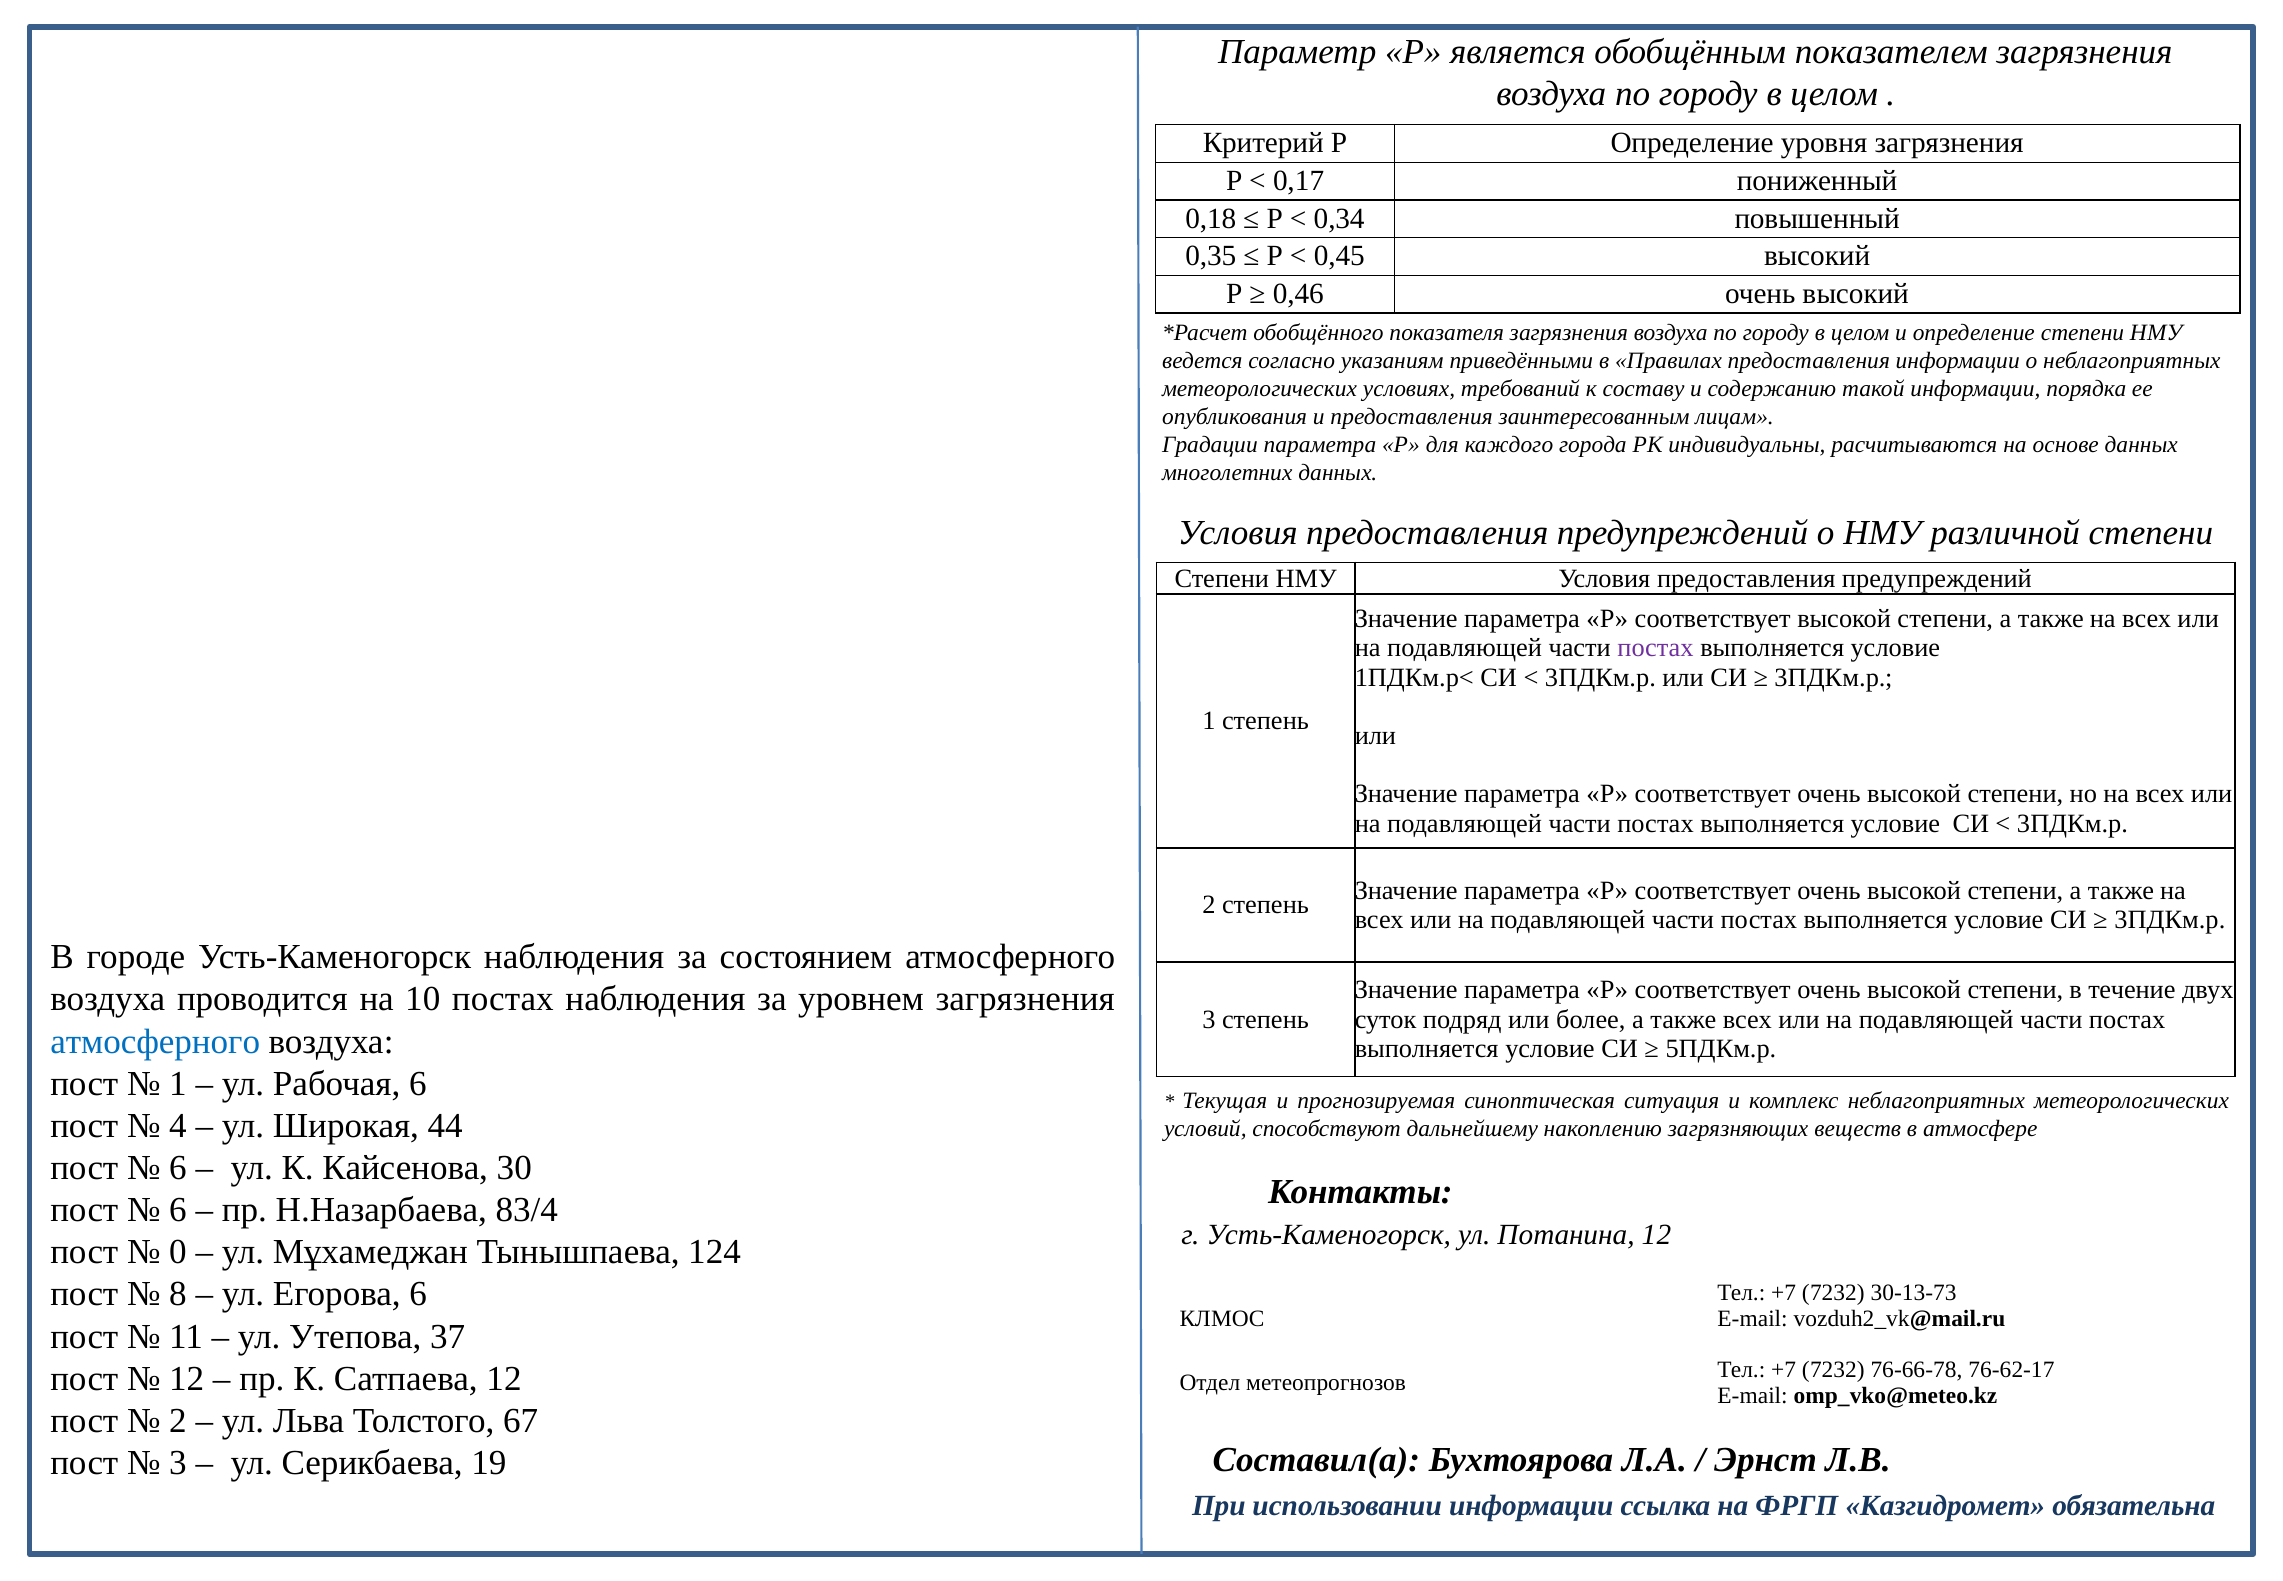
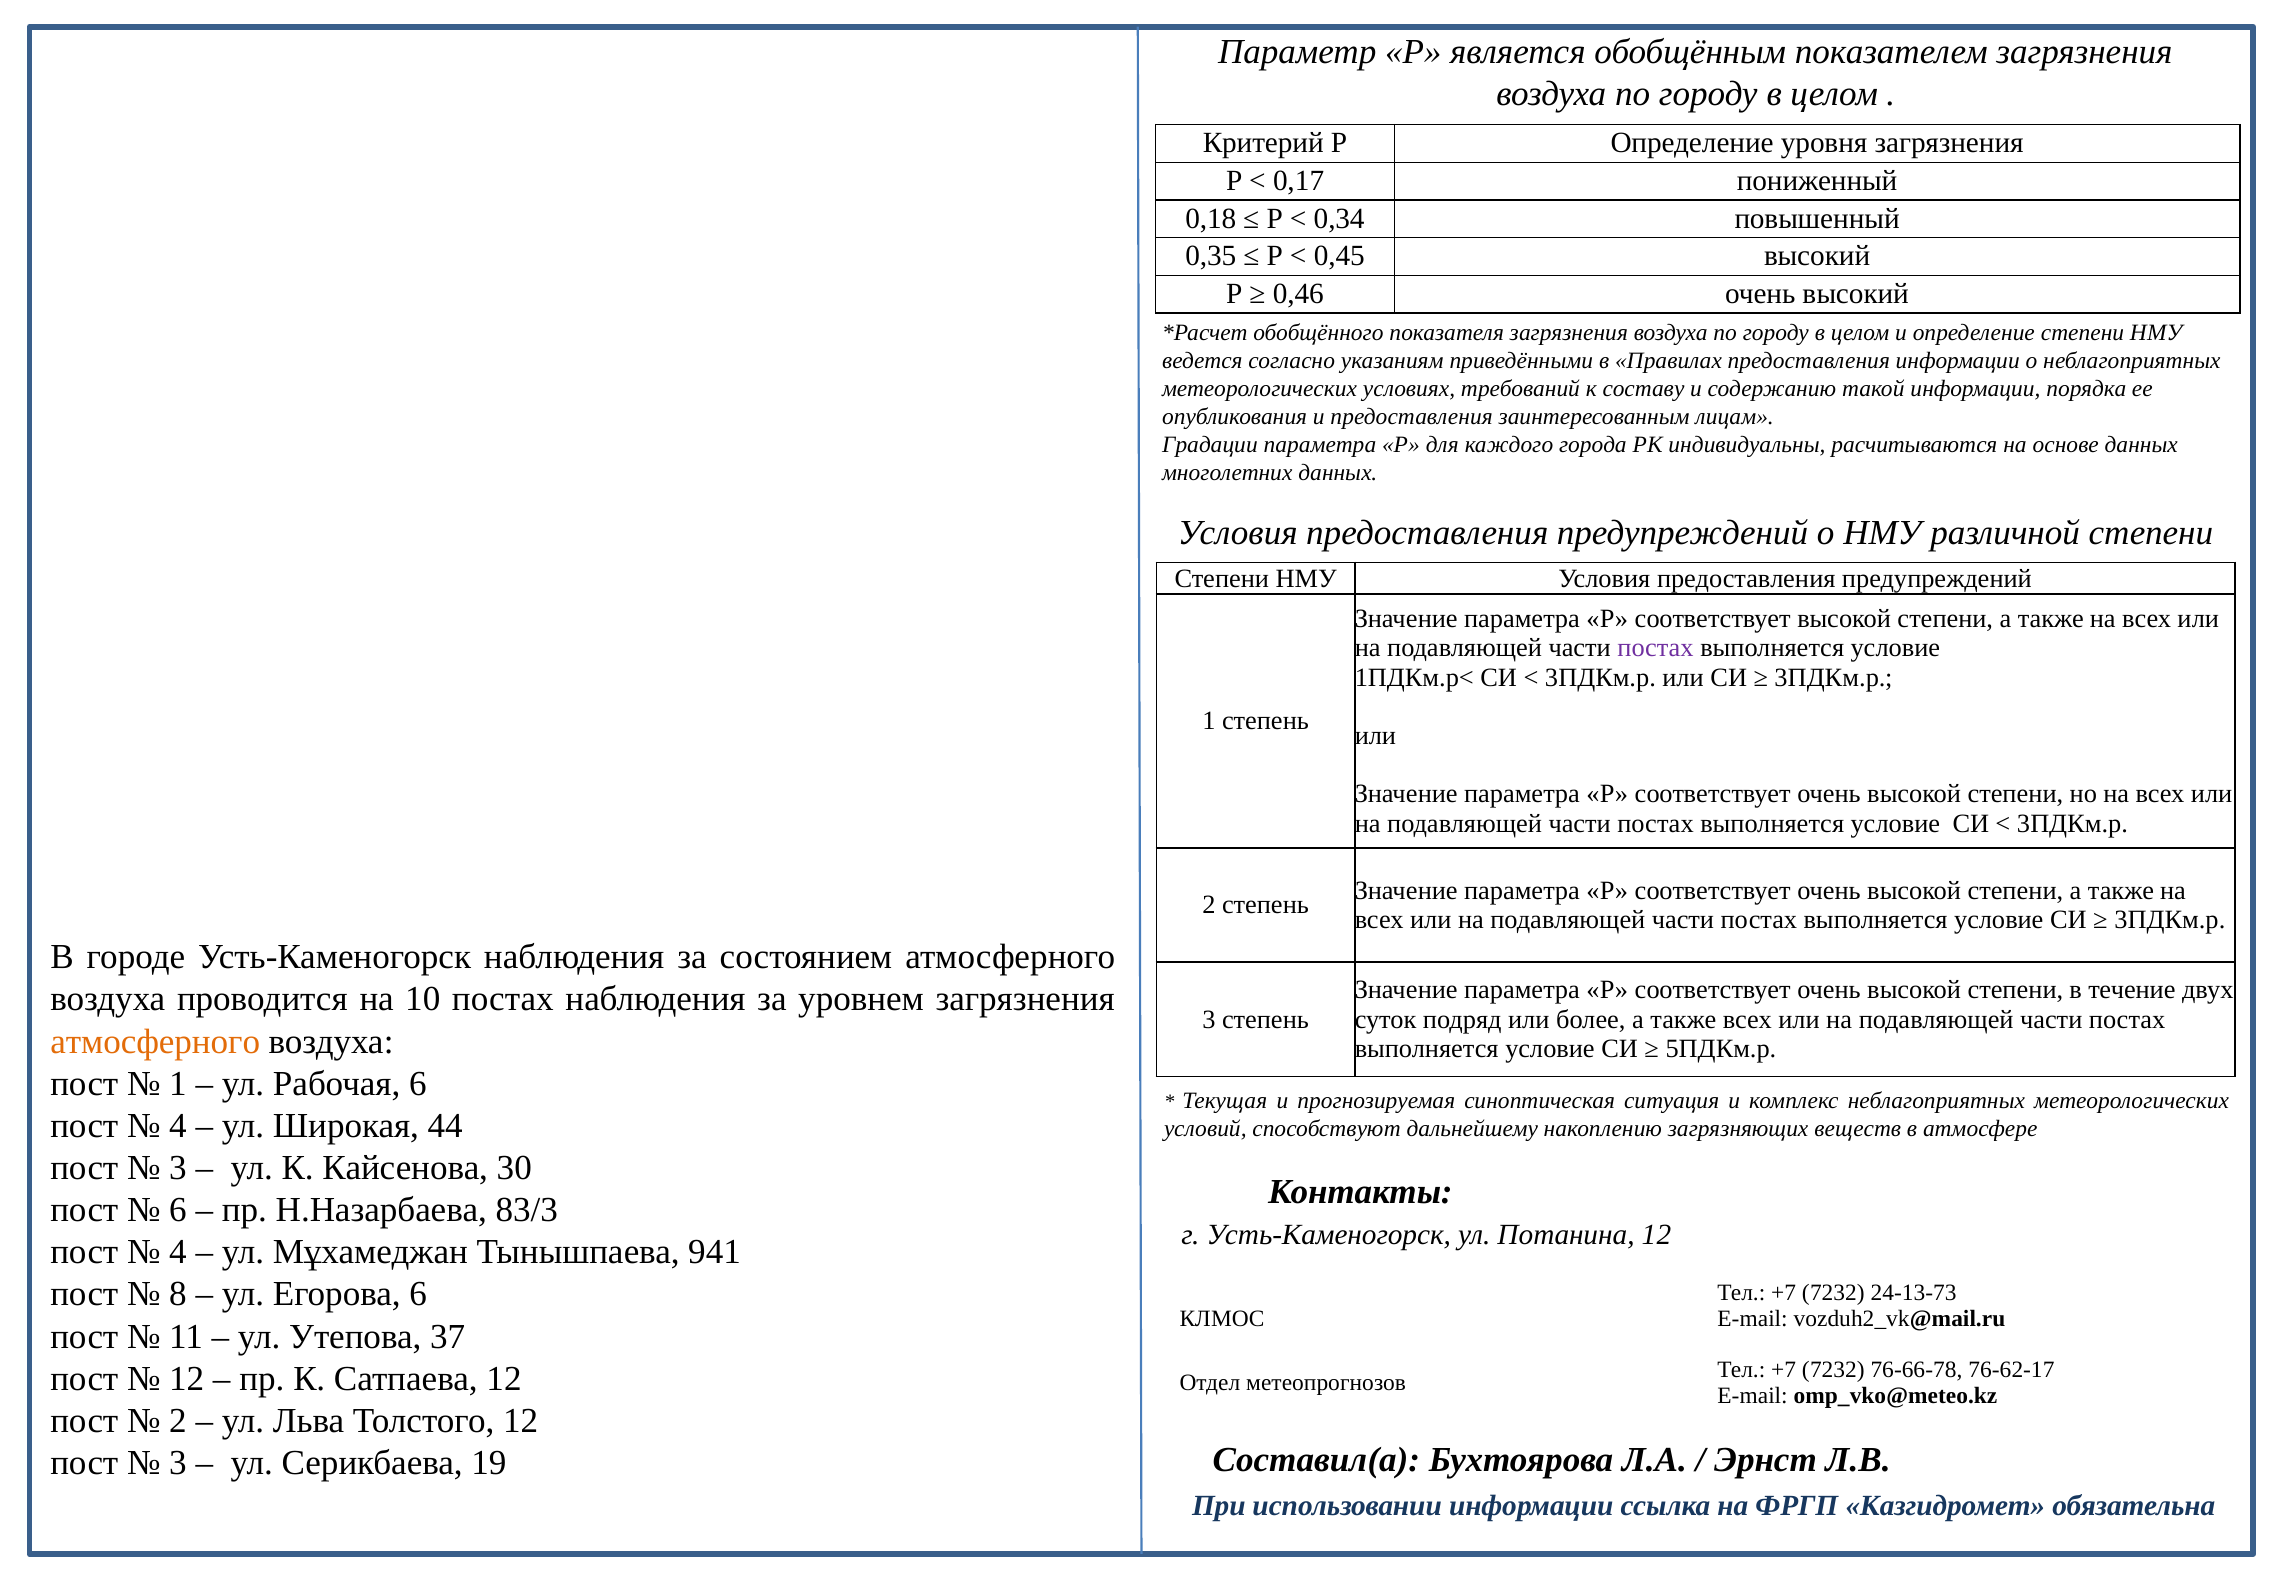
атмосферного colour: blue -> orange (155, 1041)
6: 6 -> 3 (178, 1168)
83/4: 83/4 -> 83/3 (527, 1210)
0: 0 -> 4 (178, 1252)
124: 124 -> 941 (715, 1252)
30-13-73: 30-13-73 -> 24-13-73 (1914, 1292)
Толстого 67: 67 -> 12 (521, 1420)
